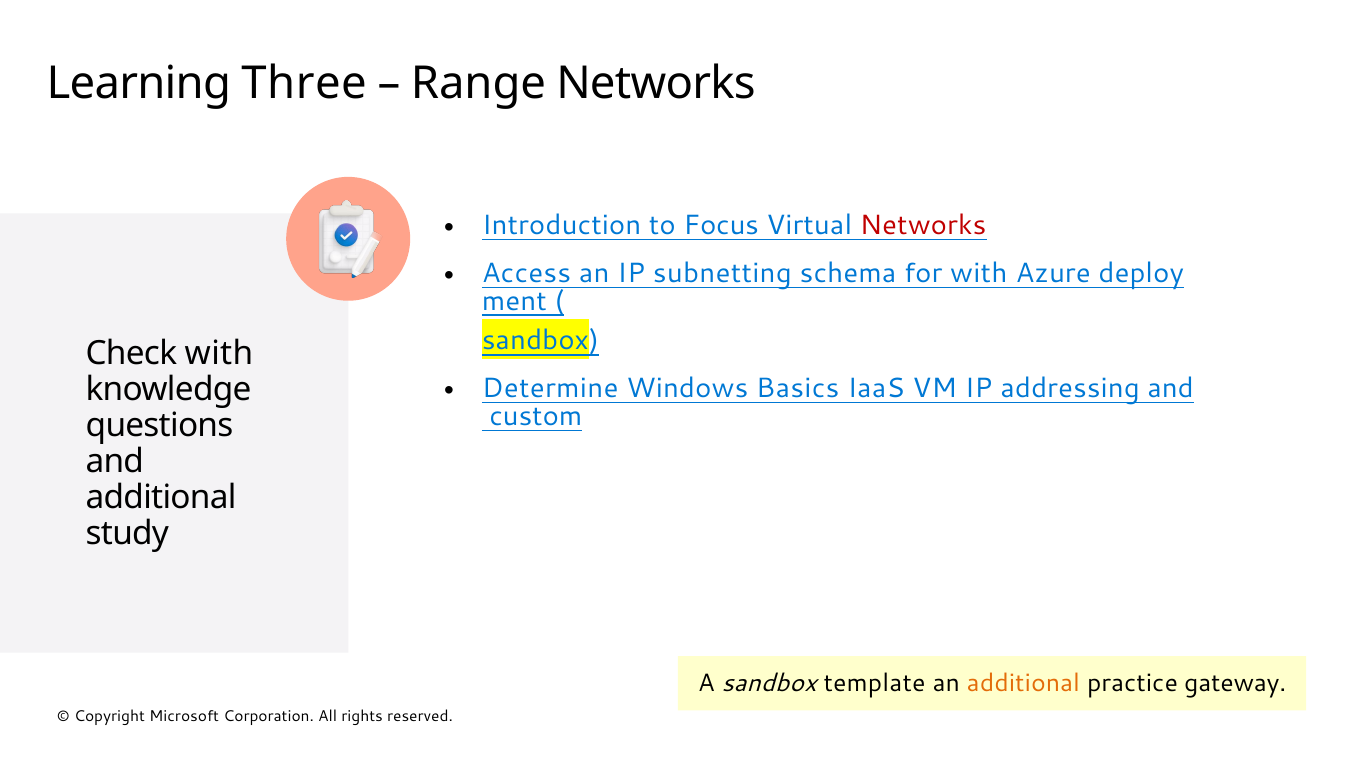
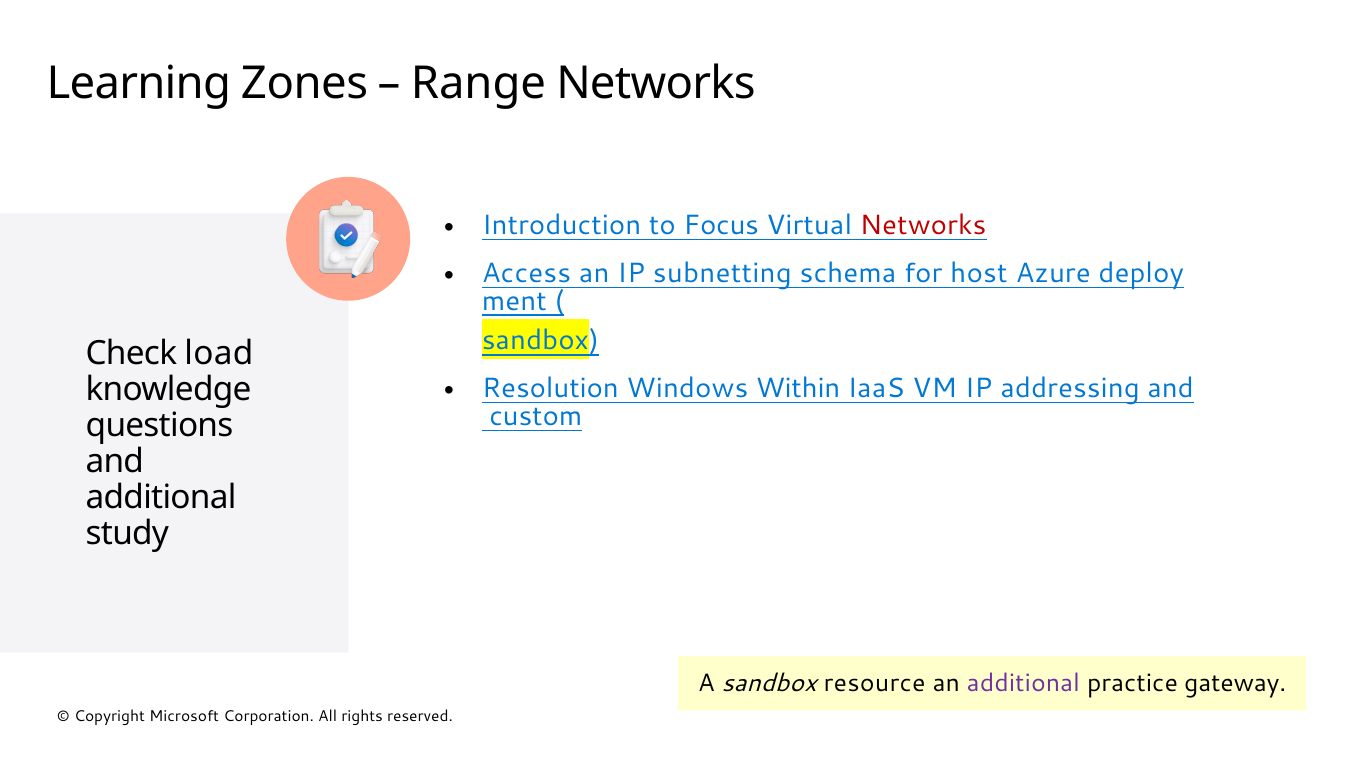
Three: Three -> Zones (305, 83)
for with: with -> host (979, 274)
with: with -> load (219, 354)
Determine: Determine -> Resolution (550, 389)
Basics: Basics -> Within (798, 389)
template: template -> resource (875, 684)
additional colour: orange -> purple (1023, 684)
